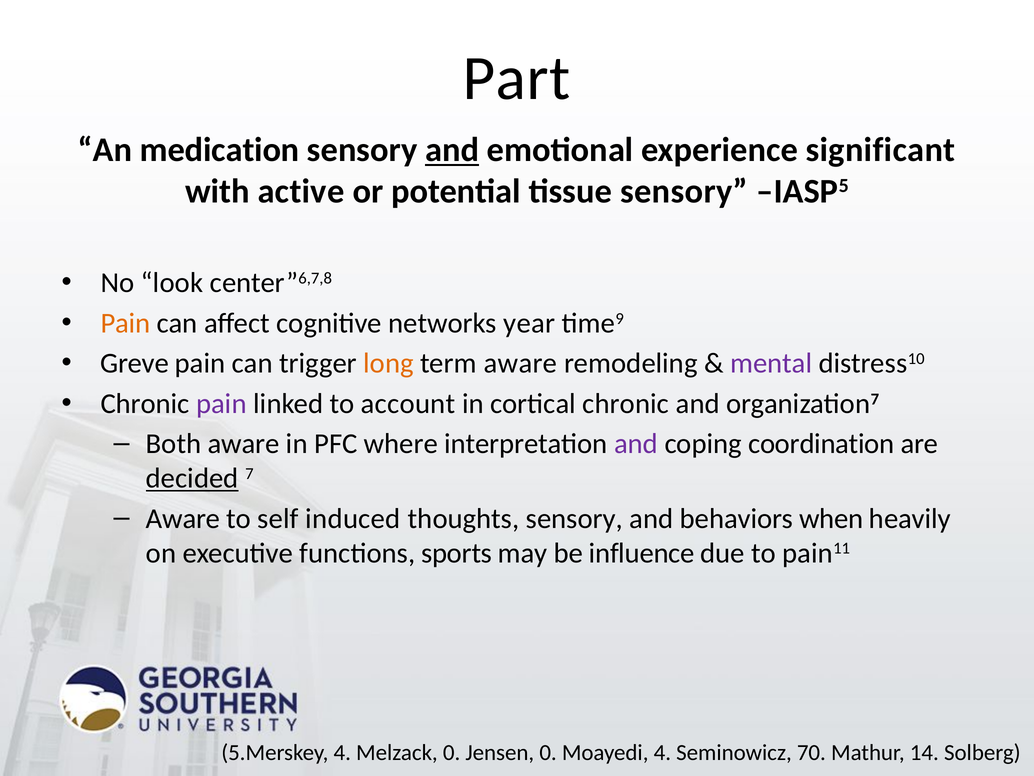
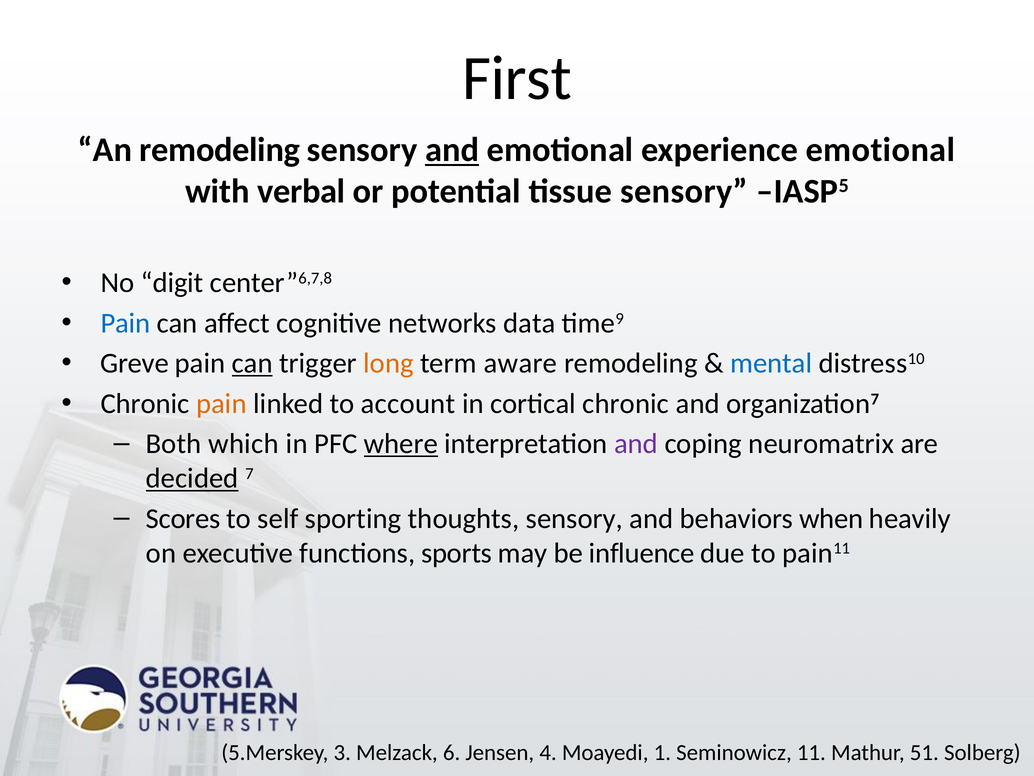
Part: Part -> First (517, 78)
An medication: medication -> remodeling (220, 150)
experience significant: significant -> emotional (880, 150)
active: active -> verbal (301, 191)
look: look -> digit (172, 283)
Pain colour: orange -> blue (126, 323)
year: year -> data (529, 323)
can underline: none -> present (252, 363)
mental colour: purple -> blue (771, 363)
pain colour: purple -> orange (221, 403)
Both aware: aware -> which (244, 444)
where underline: none -> present (401, 444)
coordination: coordination -> neuromatrix (821, 444)
Aware: Aware -> Scores (183, 518)
induced: induced -> sporting (353, 518)
5.Merskey 4: 4 -> 3 (342, 752)
Melzack 0: 0 -> 6 (452, 752)
Jensen 0: 0 -> 4 (548, 752)
Moayedi 4: 4 -> 1 (662, 752)
70: 70 -> 11 (811, 752)
14: 14 -> 51 (924, 752)
